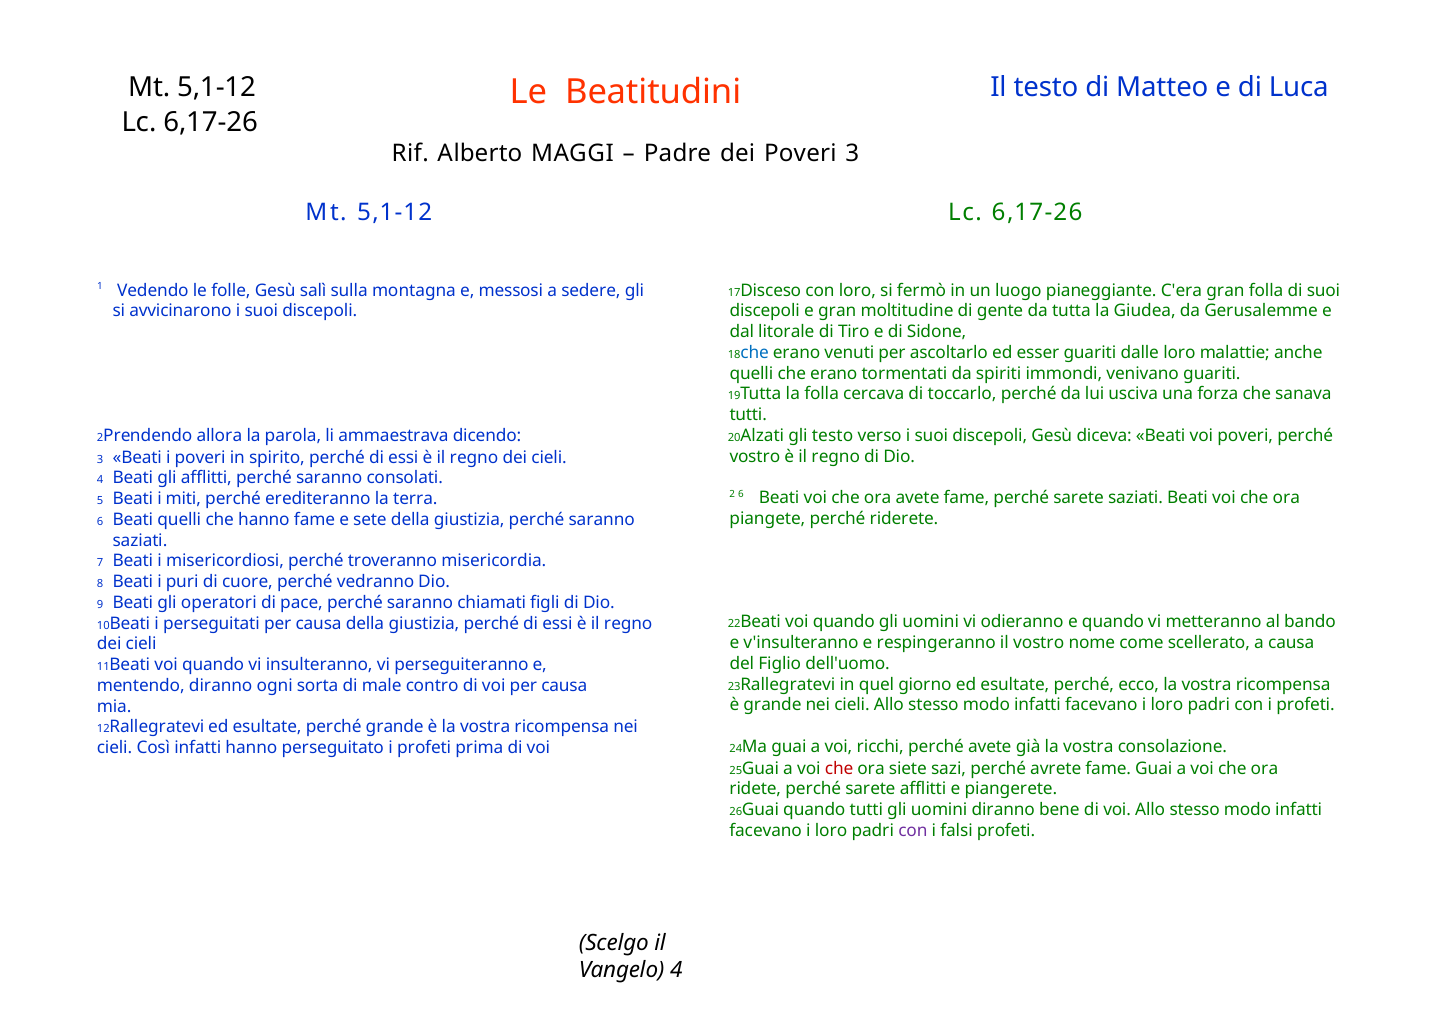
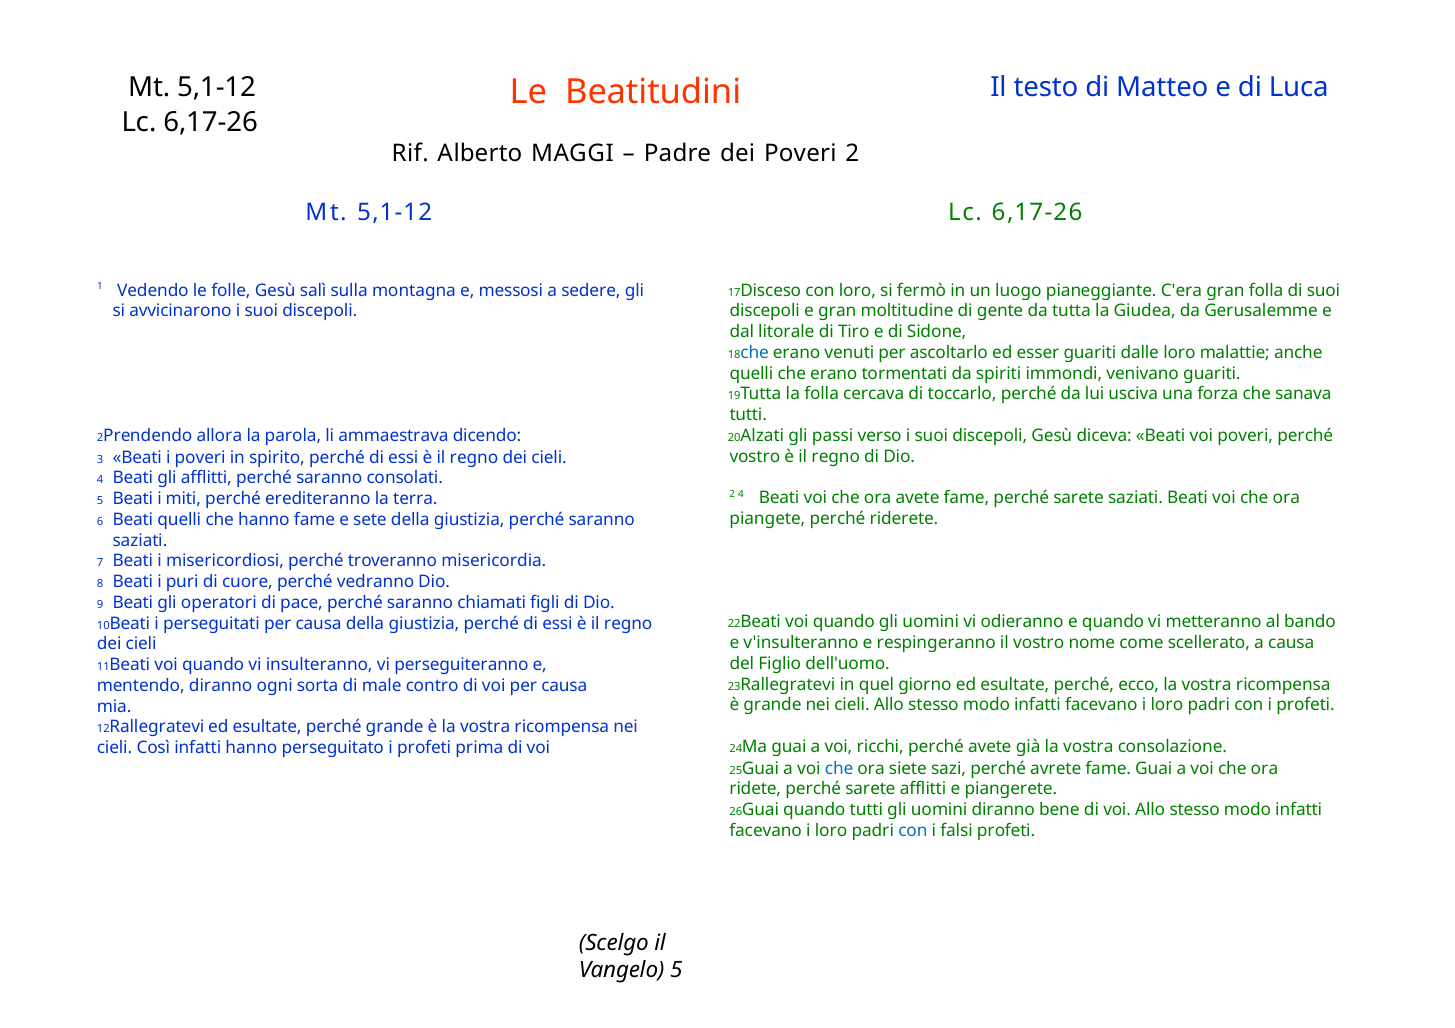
Poveri 3: 3 -> 2 (852, 154)
gli testo: testo -> passi (833, 436)
6: 6 -> 4 (741, 494)
che colour: red -> blue (839, 768)
con colour: purple -> blue (913, 831)
Vangelo 4: 4 -> 5 (676, 971)
